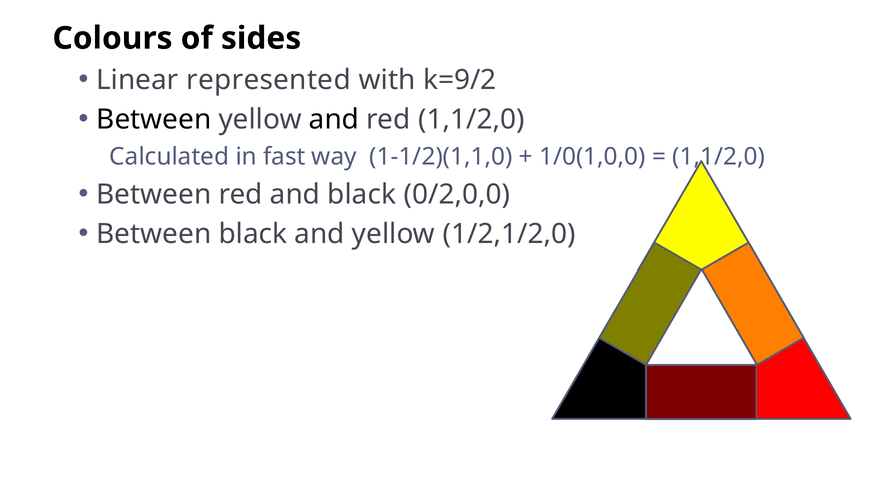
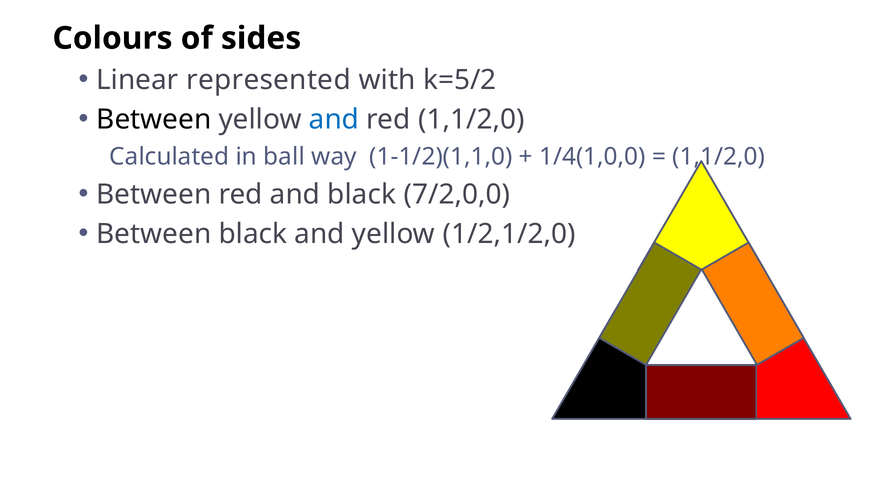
k=9/2: k=9/2 -> k=5/2 (460, 80)
and colour: black -> blue (334, 120)
fast: fast -> ball (284, 157)
1/0(1,0,0: 1/0(1,0,0 -> 1/4(1,0,0 (592, 157)
0/2,0,0: 0/2,0,0 -> 7/2,0,0 (457, 195)
